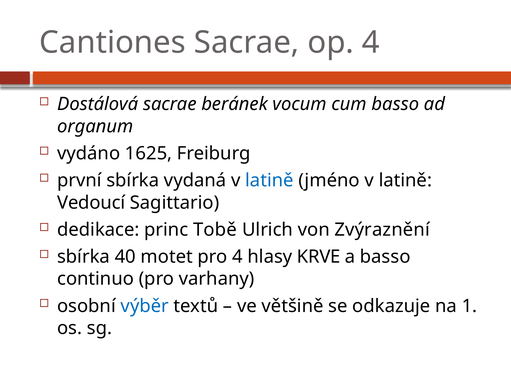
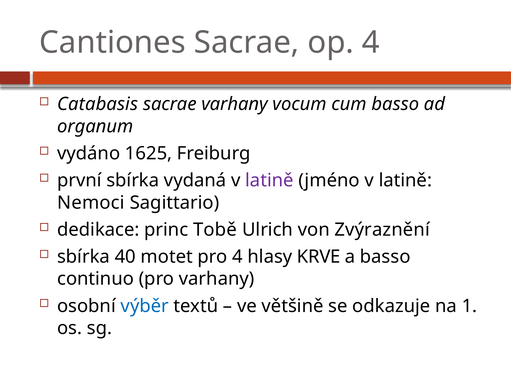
Dostálová: Dostálová -> Catabasis (98, 104)
sacrae beránek: beránek -> varhany (235, 104)
latině colour: blue -> purple (269, 181)
Vedoucí: Vedoucí -> Nemoci (91, 203)
